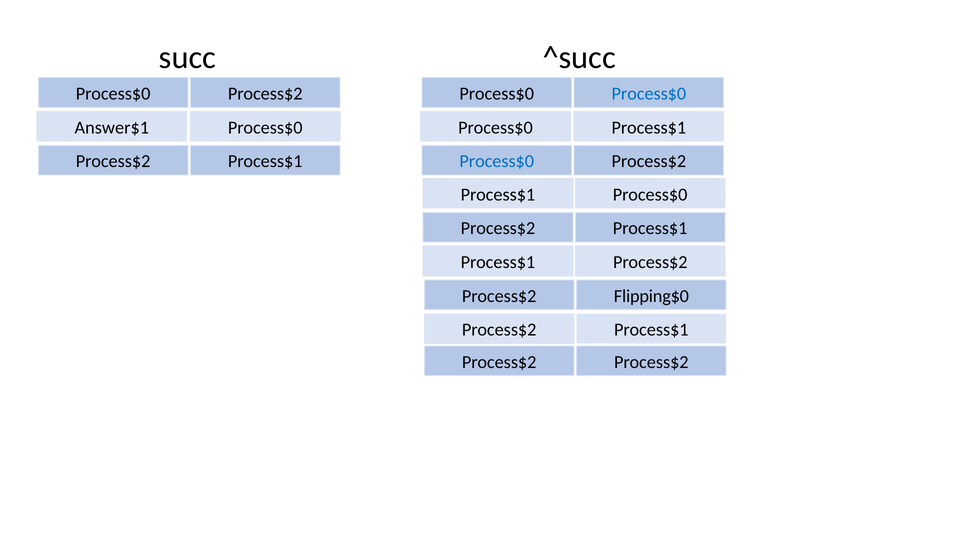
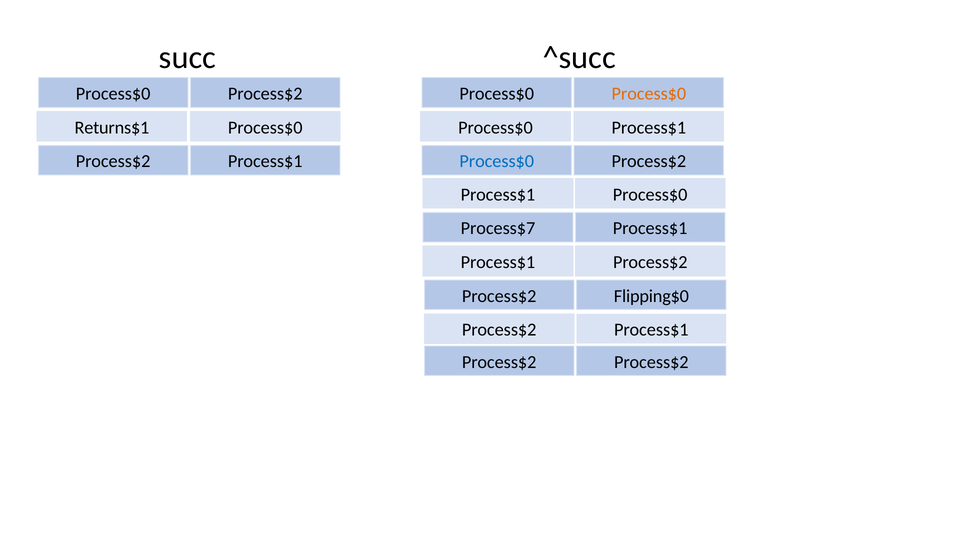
Process$0 colour: blue -> orange (649, 94)
Answer$1: Answer$1 -> Returns$1 (112, 128)
Process$2: Process$2 -> Process$7 (498, 228)
